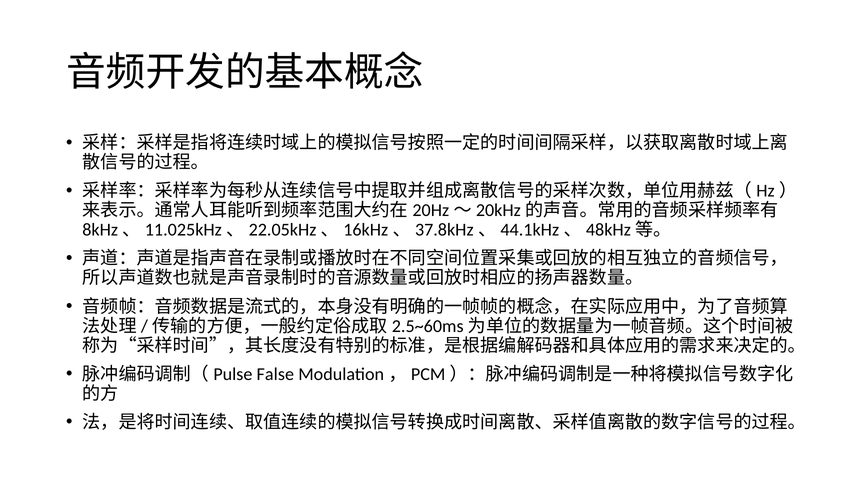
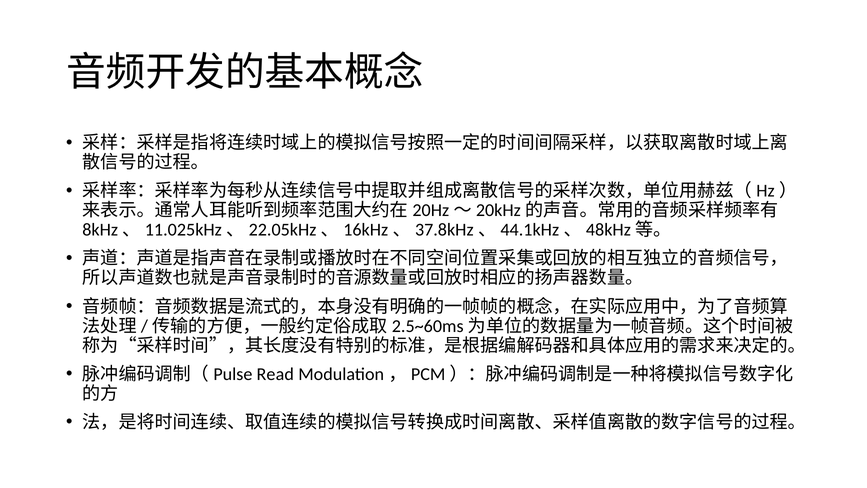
False: False -> Read (275, 374)
